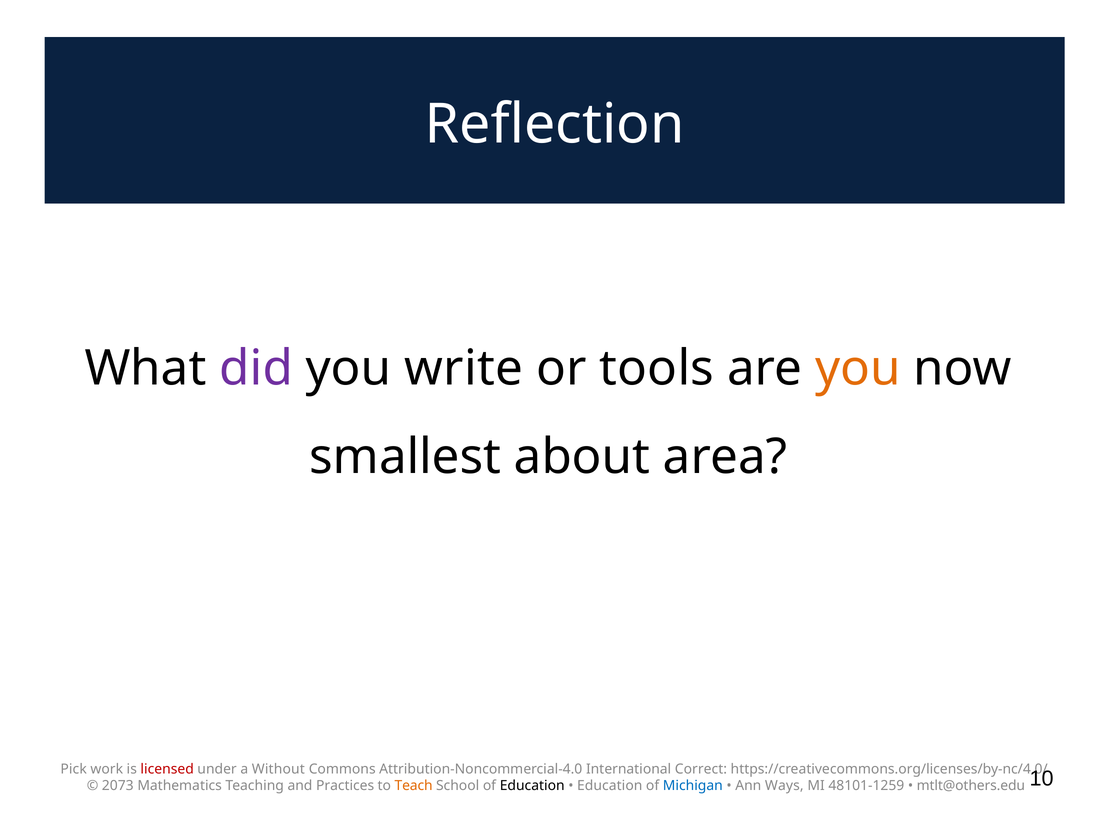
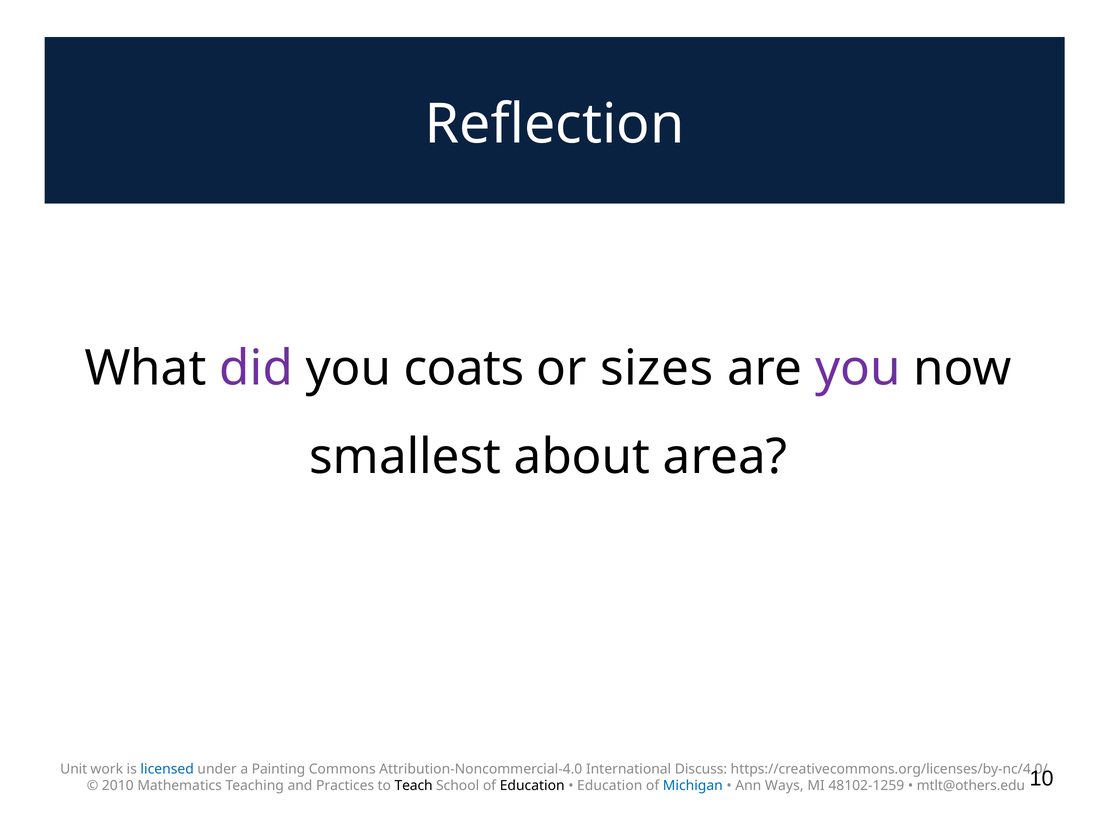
write: write -> coats (464, 368)
tools: tools -> sizes (657, 368)
you colour: orange -> purple (858, 368)
Pick: Pick -> Unit (74, 769)
licensed colour: red -> blue (167, 769)
Without: Without -> Painting (278, 769)
Correct: Correct -> Discuss (701, 769)
2073: 2073 -> 2010 (118, 786)
Teach colour: orange -> black (414, 786)
48101-1259: 48101-1259 -> 48102-1259 (866, 786)
